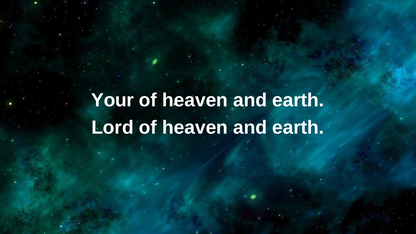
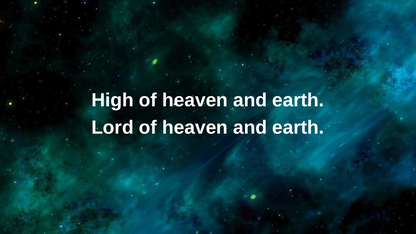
Your: Your -> High (113, 100)
